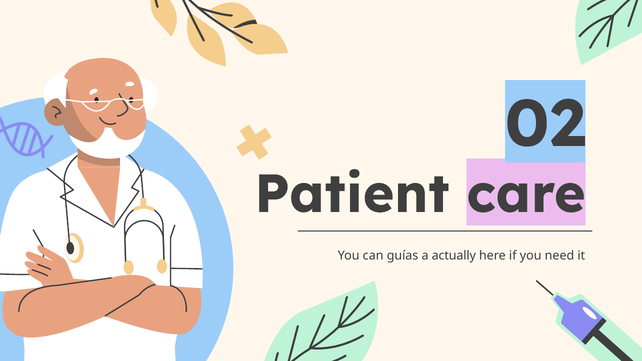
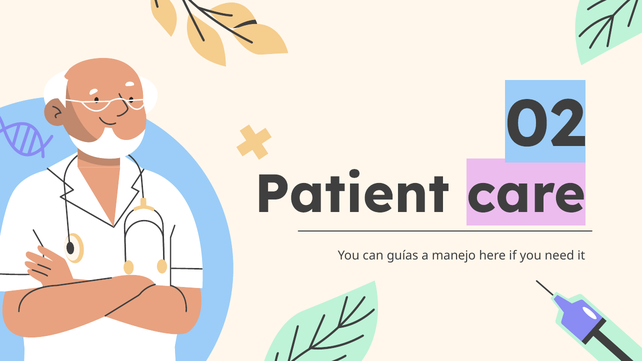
actually: actually -> manejo (454, 255)
